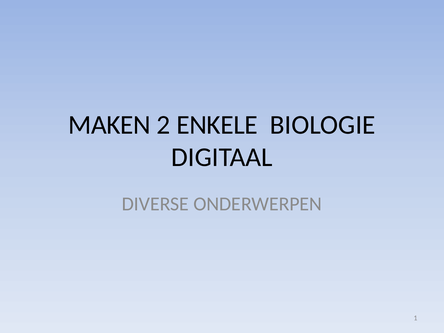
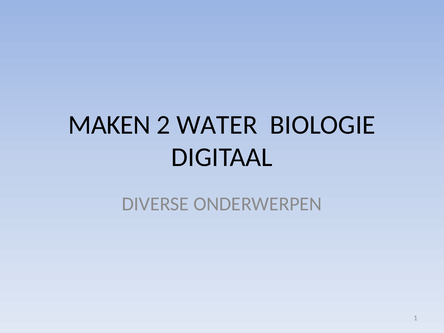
ENKELE: ENKELE -> WATER (217, 125)
